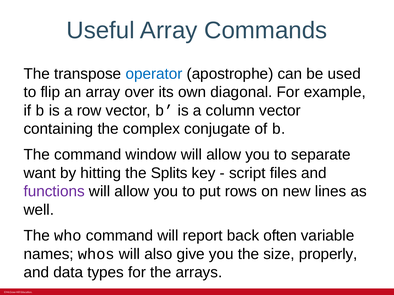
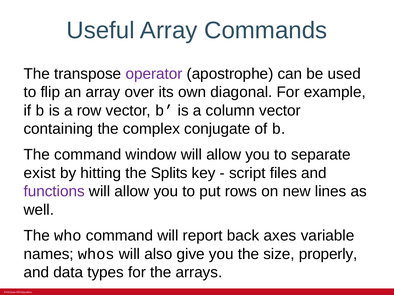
operator colour: blue -> purple (154, 74)
want: want -> exist (40, 173)
often: often -> axes (280, 236)
